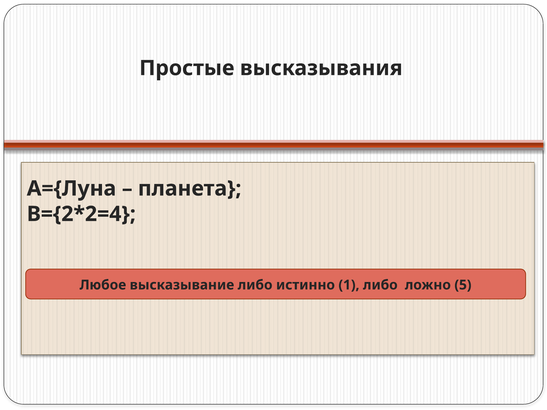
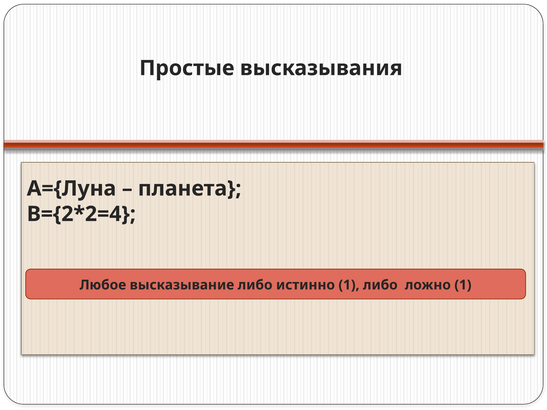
ложно 5: 5 -> 1 (463, 285)
